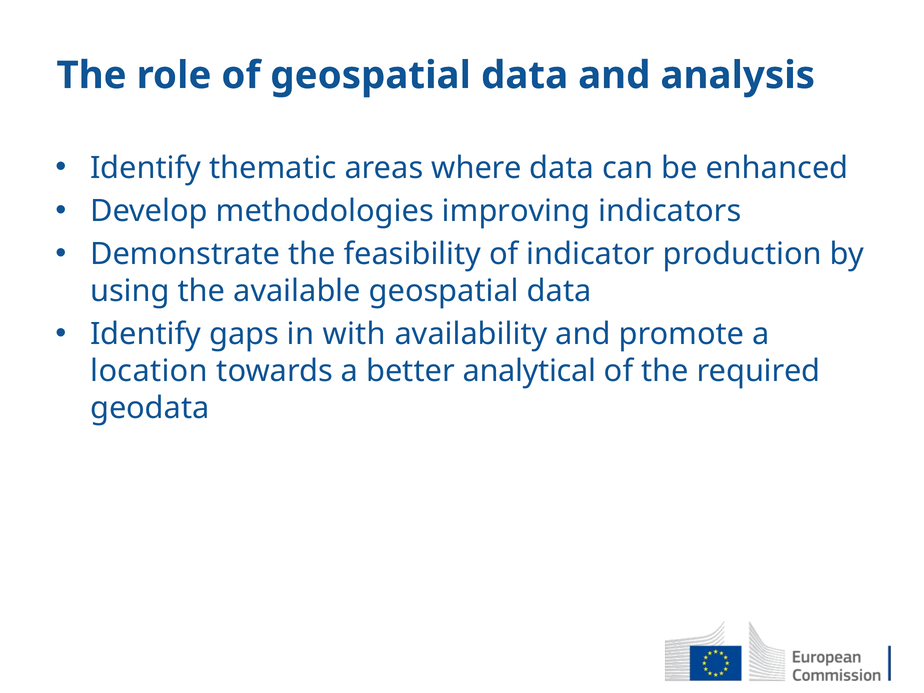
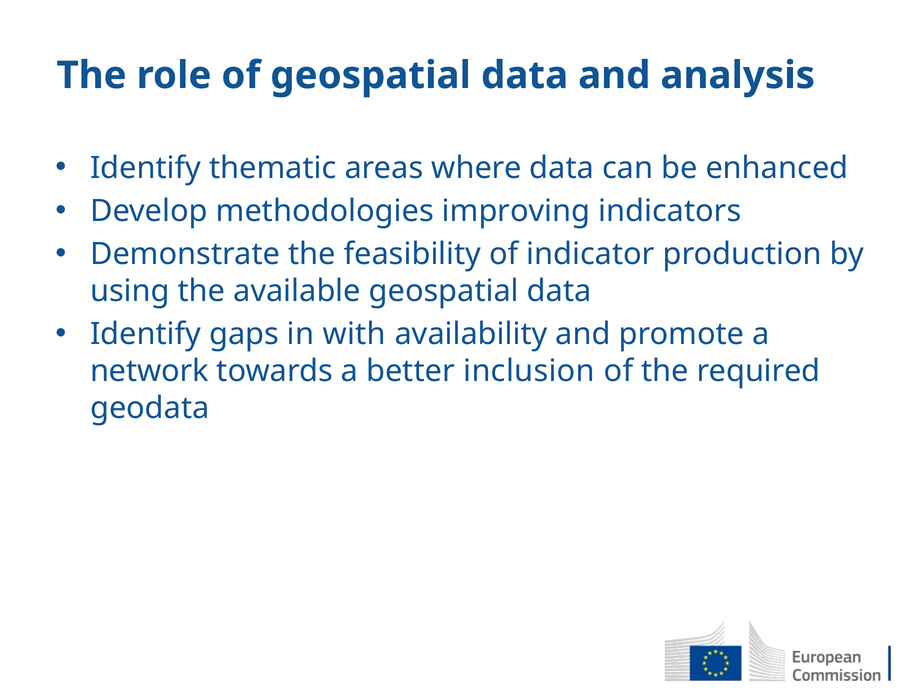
location: location -> network (149, 371)
analytical: analytical -> inclusion (529, 371)
